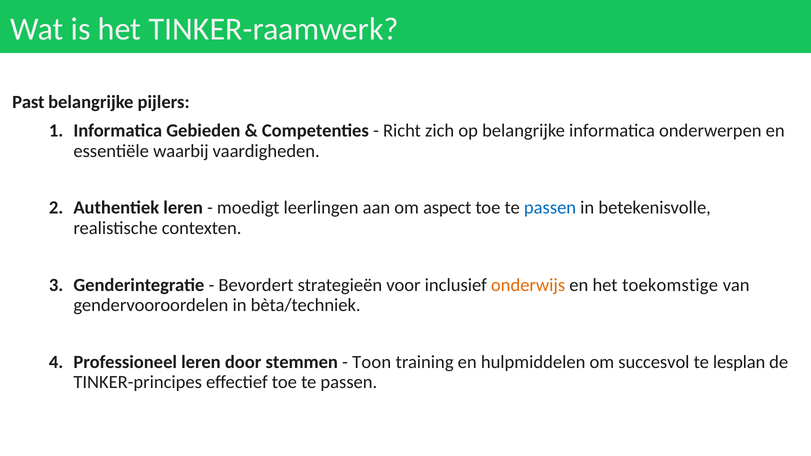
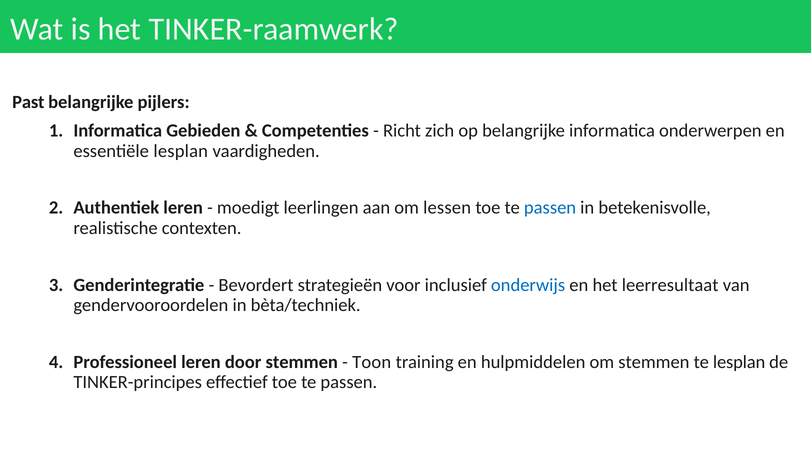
essentiële waarbij: waarbij -> lesplan (181, 151)
aspect: aspect -> lessen (447, 208)
onderwijs colour: orange -> blue (528, 285)
toekomstige: toekomstige -> leerresultaat (670, 285)
om succesvol: succesvol -> stemmen (654, 362)
